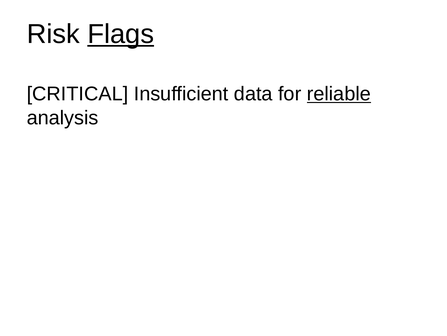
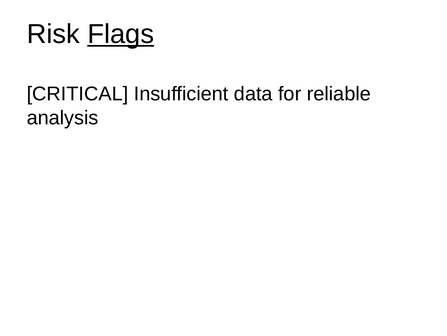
reliable underline: present -> none (339, 94)
